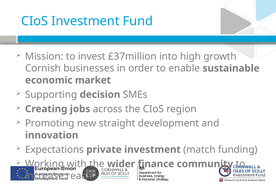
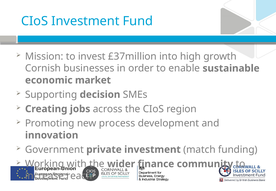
straight: straight -> process (117, 123)
Expectations: Expectations -> Government (54, 150)
